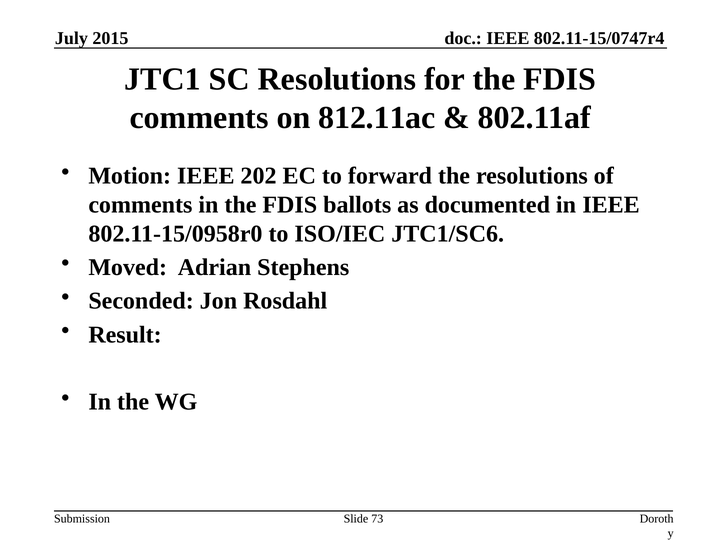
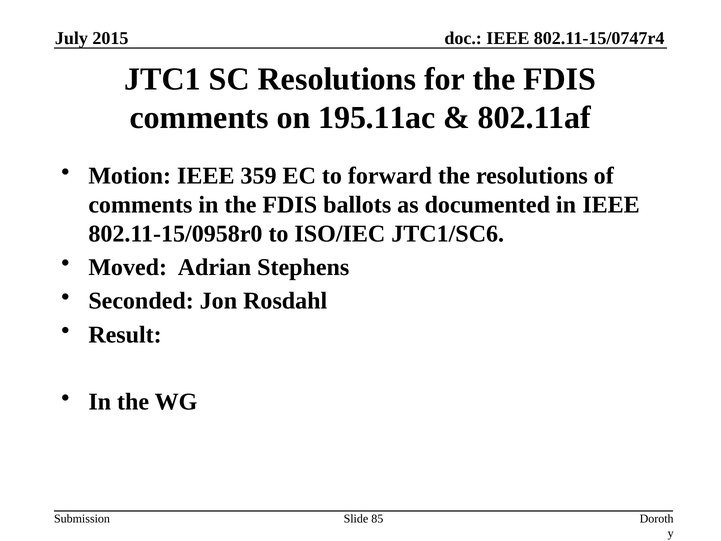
812.11ac: 812.11ac -> 195.11ac (377, 118)
202: 202 -> 359 (259, 176)
73: 73 -> 85 (377, 519)
